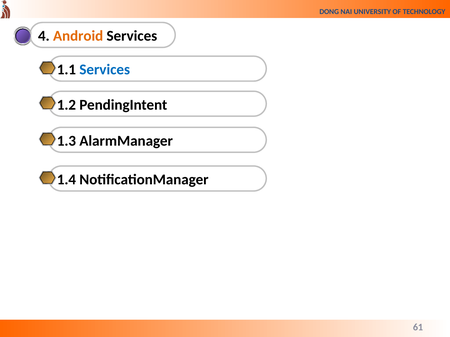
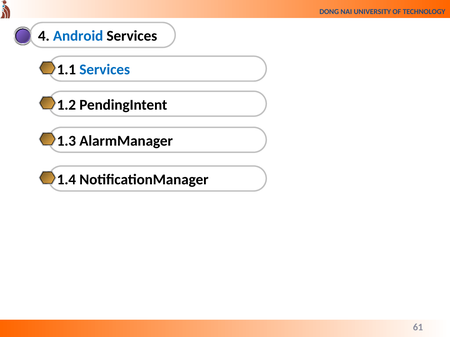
Android colour: orange -> blue (78, 36)
